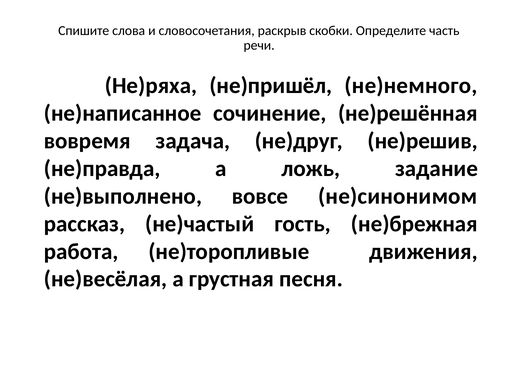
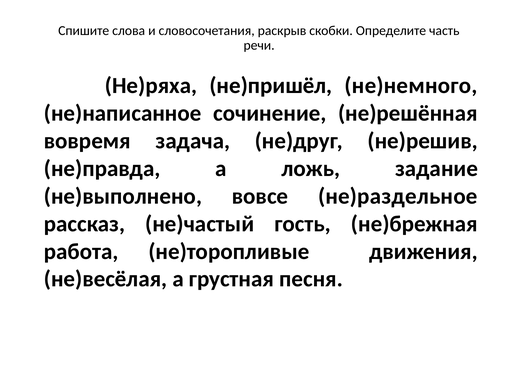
не)синонимом: не)синонимом -> не)раздельное (398, 196)
